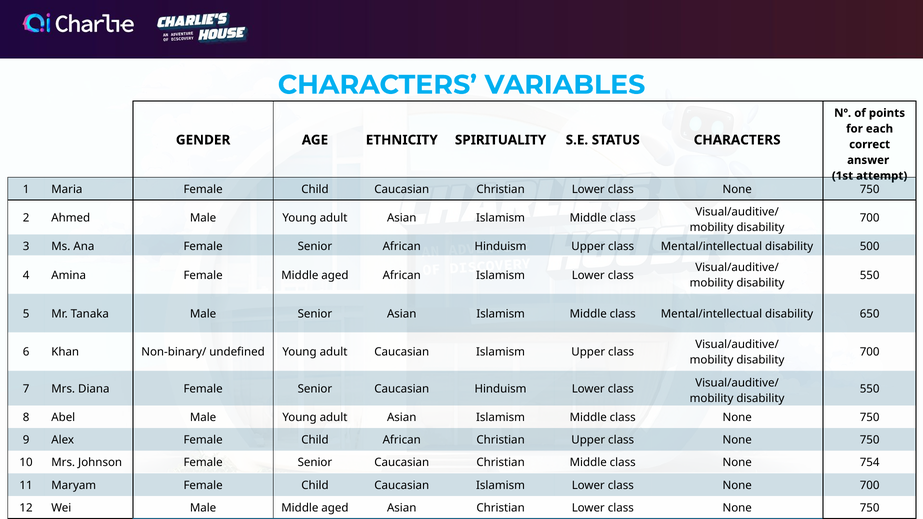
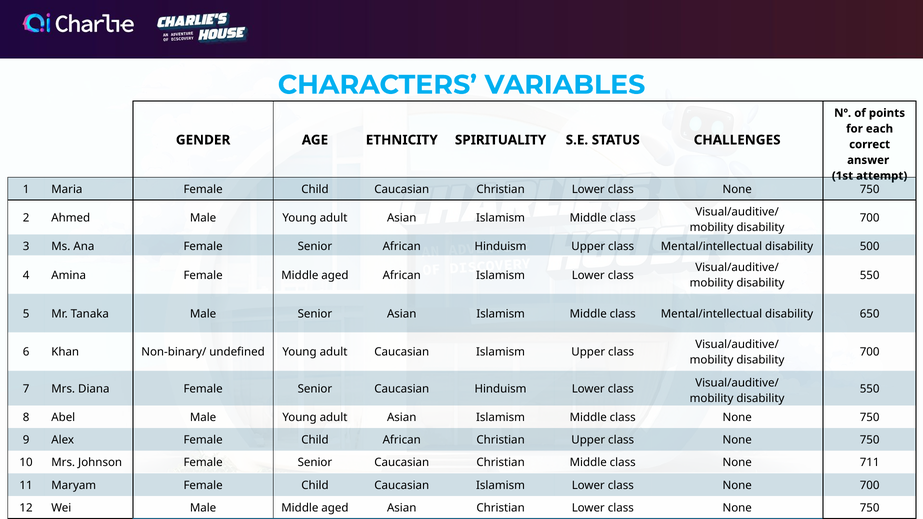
STATUS CHARACTERS: CHARACTERS -> CHALLENGES (737, 140)
754: 754 -> 711 (870, 463)
